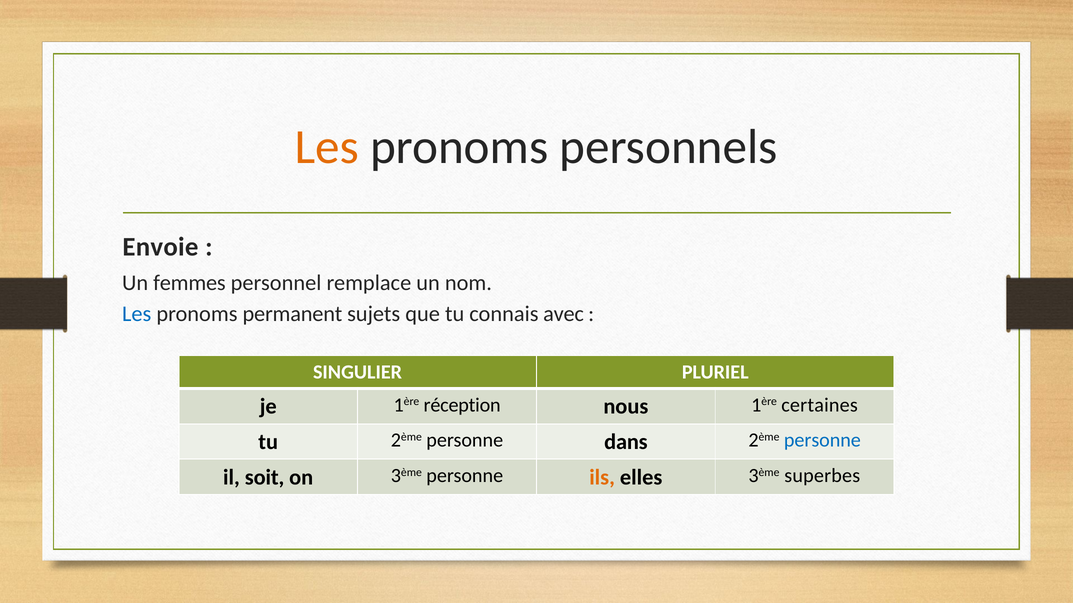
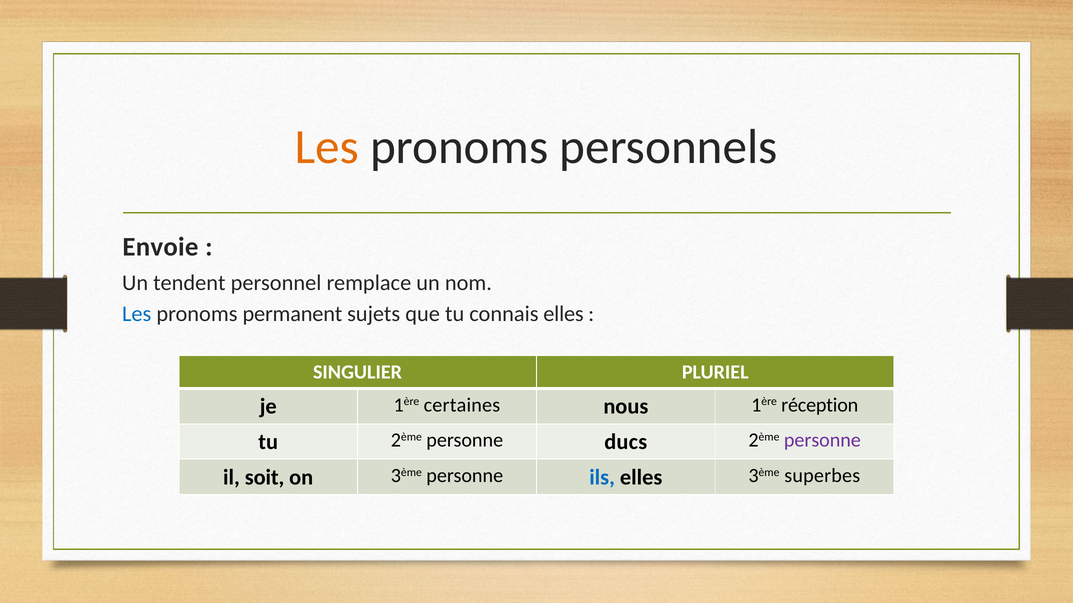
femmes: femmes -> tendent (189, 283)
connais avec: avec -> elles (564, 314)
réception: réception -> certaines (462, 405)
certaines: certaines -> réception (820, 405)
dans: dans -> ducs (626, 442)
personne colour: blue -> purple (822, 441)
ils colour: orange -> blue (602, 478)
